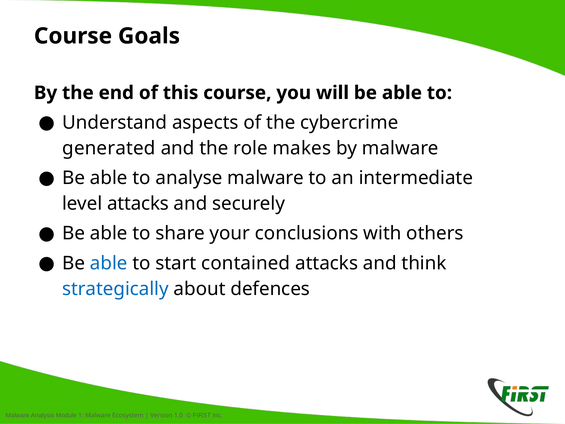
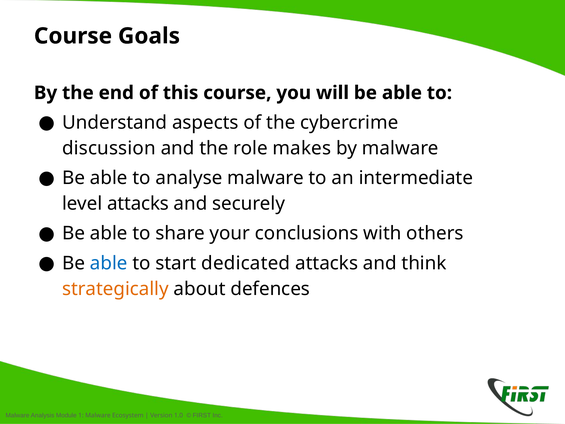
generated: generated -> discussion (109, 148)
contained: contained -> dedicated (246, 263)
strategically colour: blue -> orange (115, 289)
